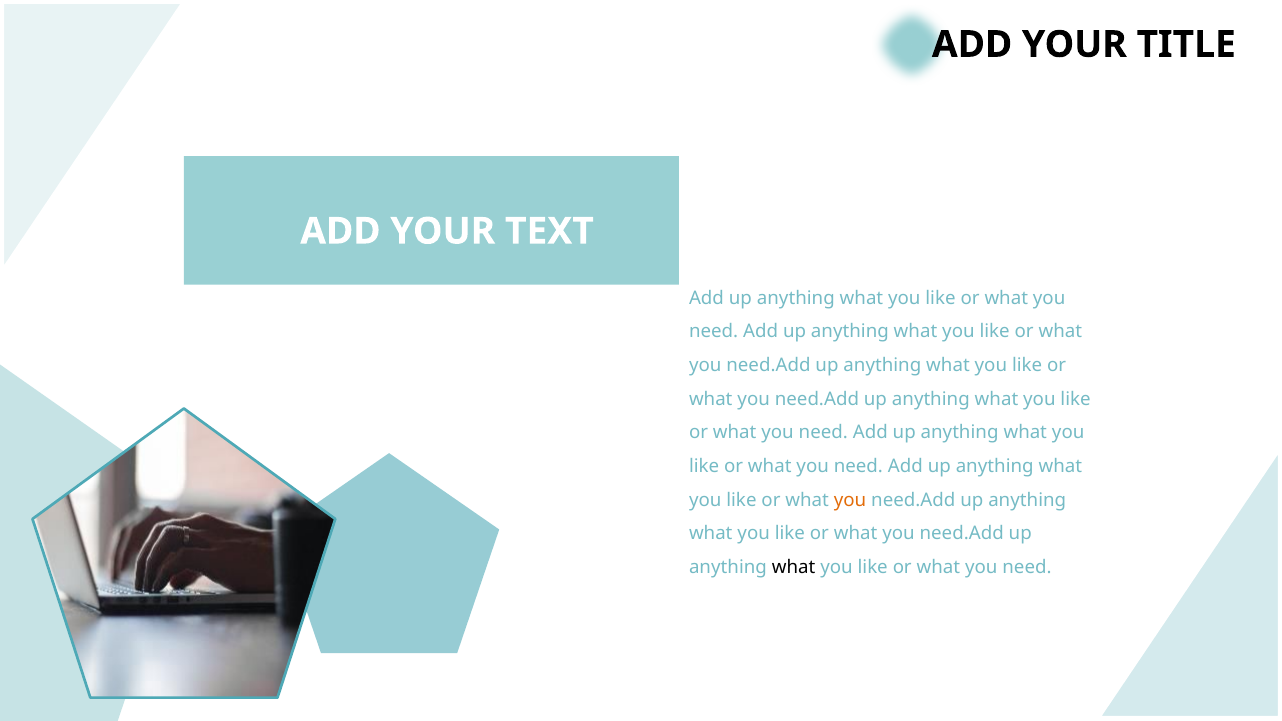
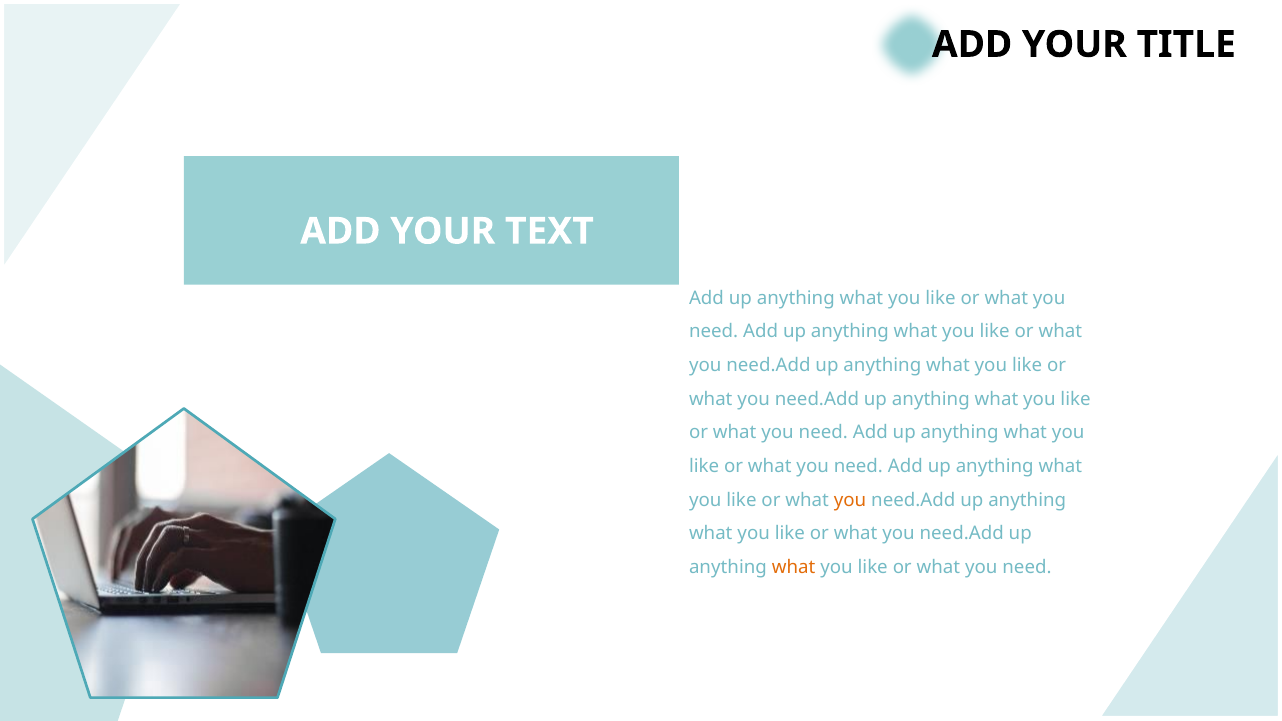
what colour: black -> orange (794, 567)
